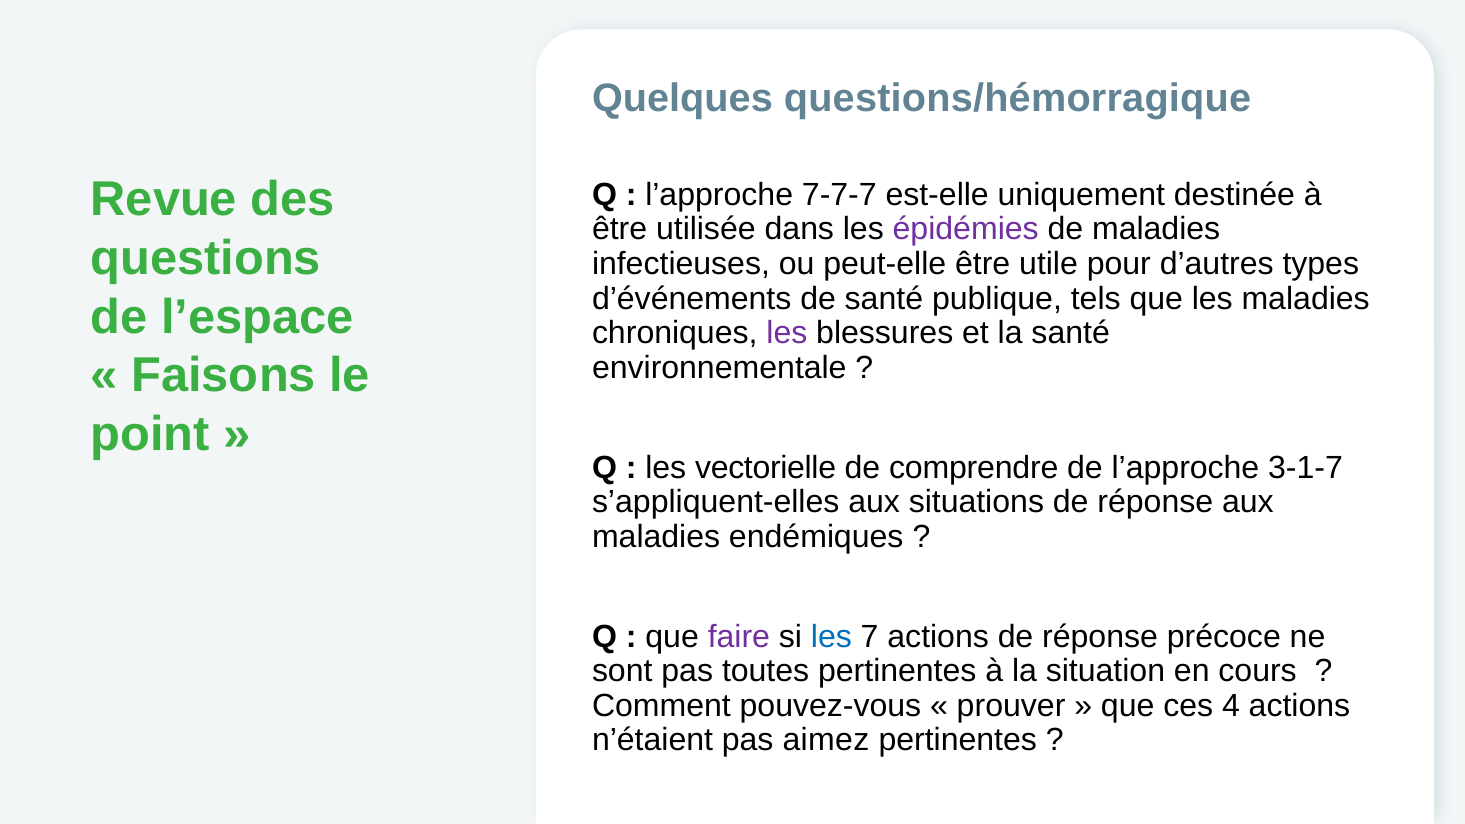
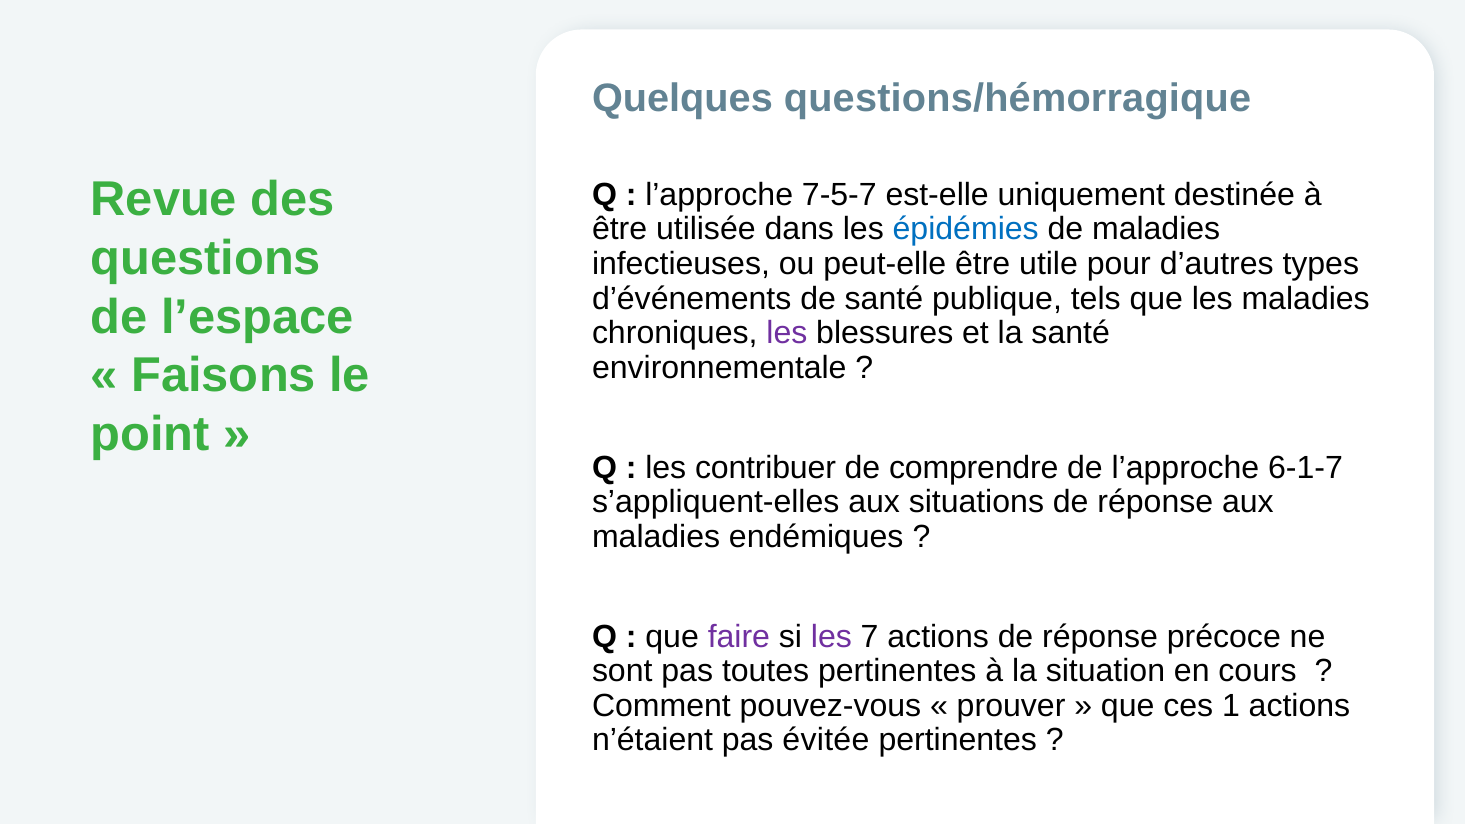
7-7-7: 7-7-7 -> 7-5-7 (839, 195)
épidémies colour: purple -> blue (966, 229)
vectorielle: vectorielle -> contribuer (766, 468)
3-1-7: 3-1-7 -> 6-1-7 (1306, 468)
les colour: blue -> purple (831, 637)
4: 4 -> 1 (1231, 706)
aimez: aimez -> évitée (826, 740)
